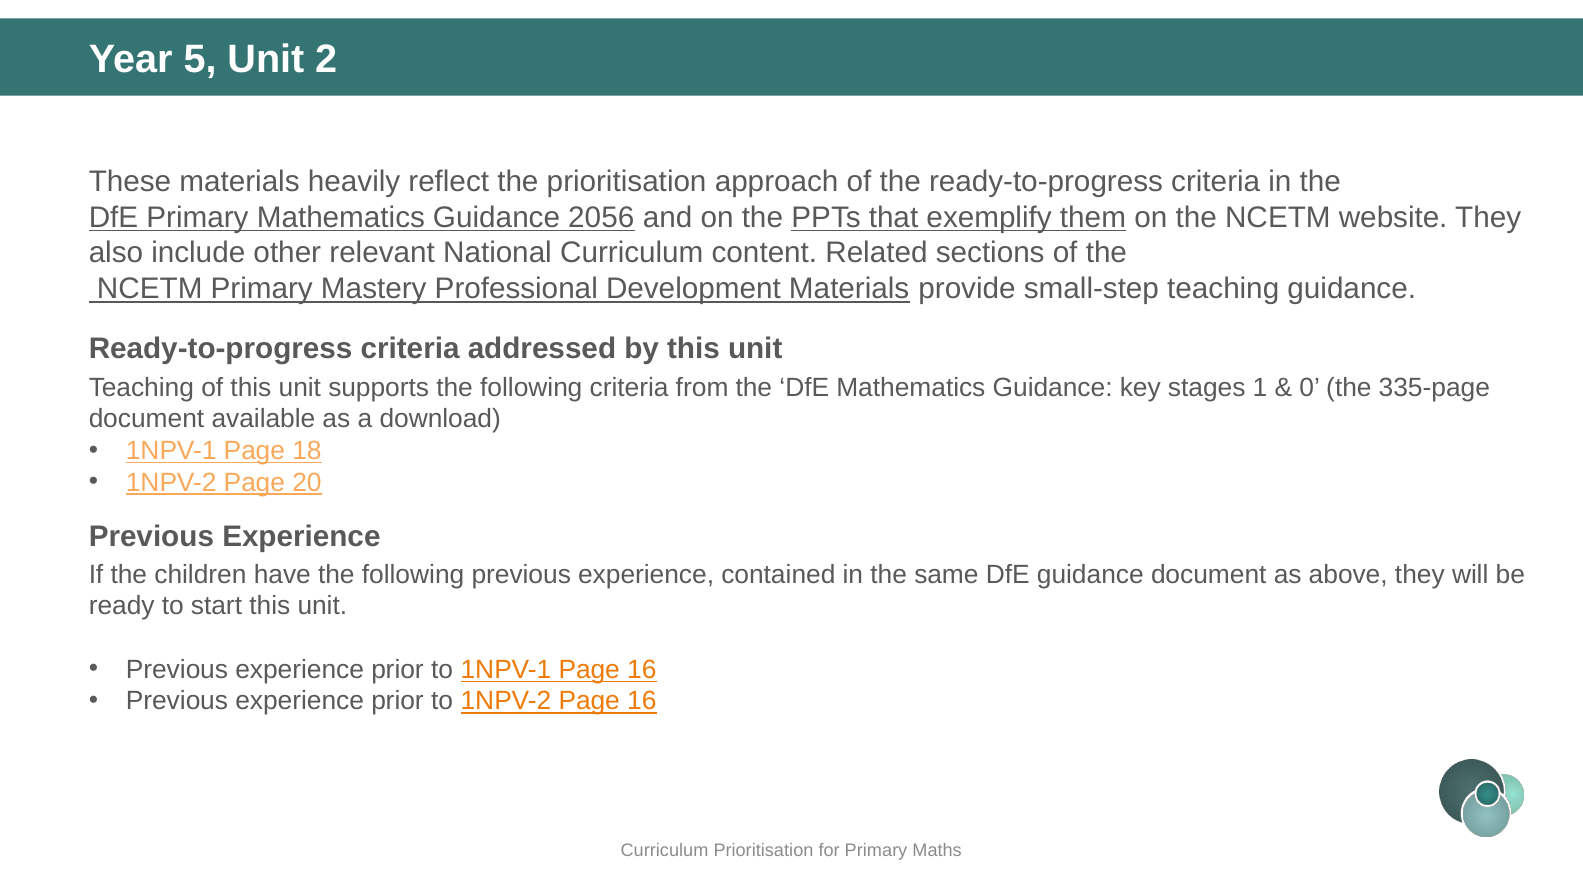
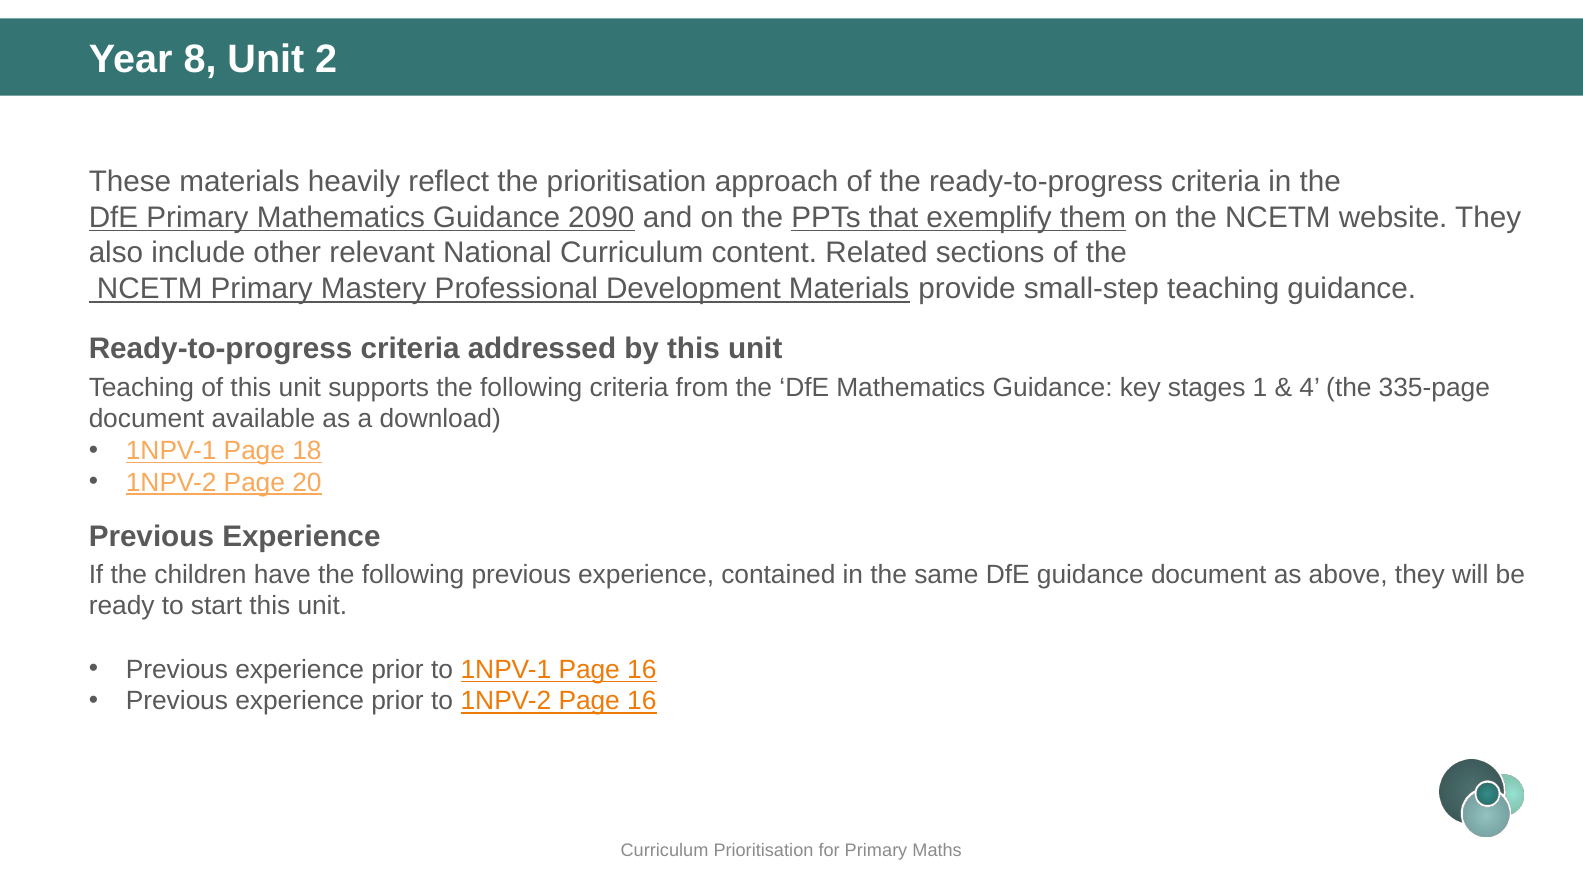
5: 5 -> 8 (200, 59)
2056: 2056 -> 2090 (601, 217)
0: 0 -> 4 (1310, 387)
